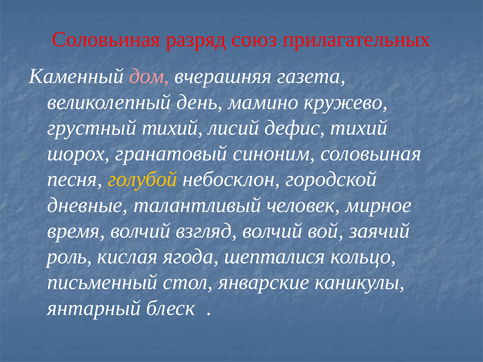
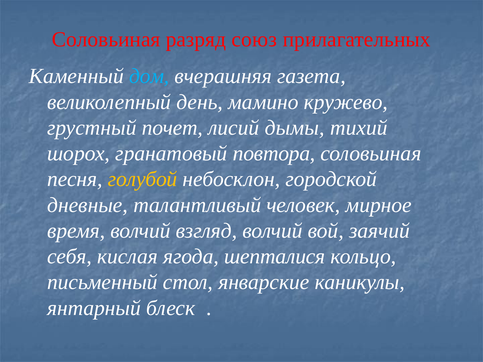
дом colour: pink -> light blue (149, 76)
грустный тихий: тихий -> почет (172, 128)
дефис: дефис -> дымы (295, 128)
синоним: синоним -> повтора (274, 154)
роль: роль -> себя (69, 257)
